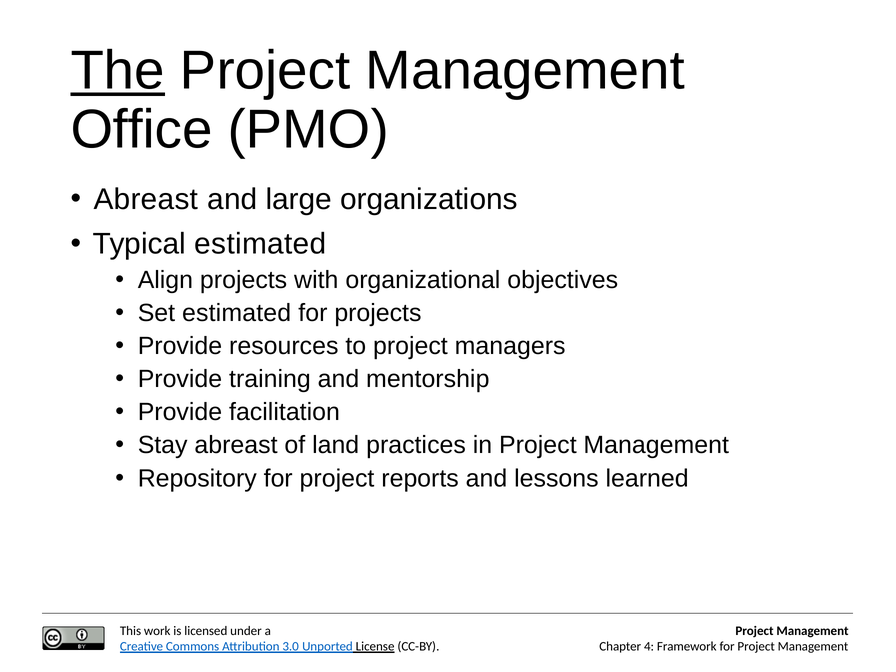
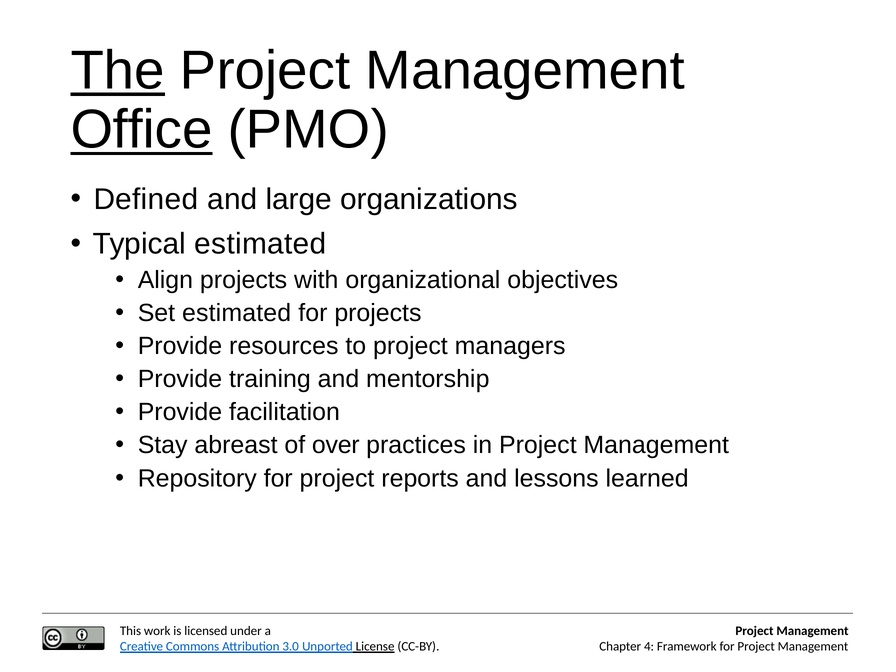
Office underline: none -> present (142, 130)
Abreast: Abreast -> Defined (146, 199)
land: land -> over (336, 445)
